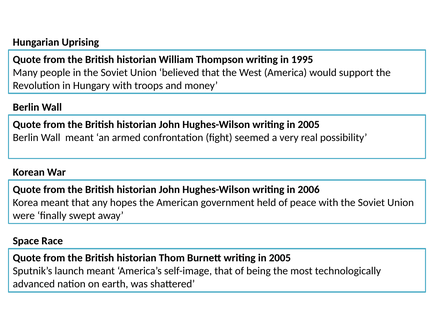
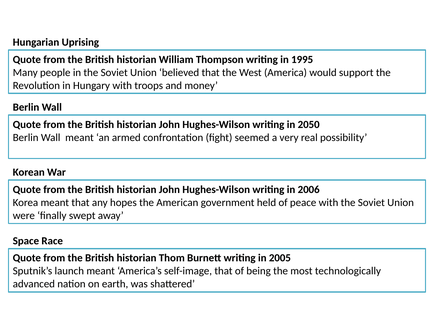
Hughes-Wilson writing in 2005: 2005 -> 2050 (309, 124)
